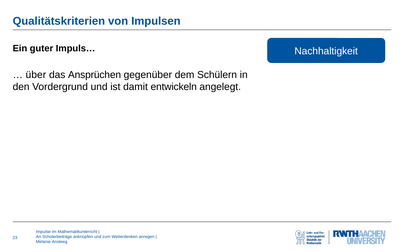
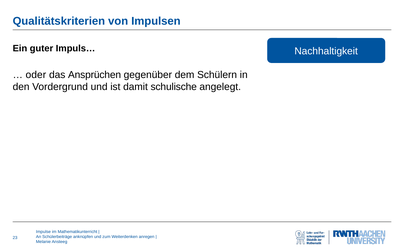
über: über -> oder (36, 75)
entwickeln: entwickeln -> schulische (174, 87)
